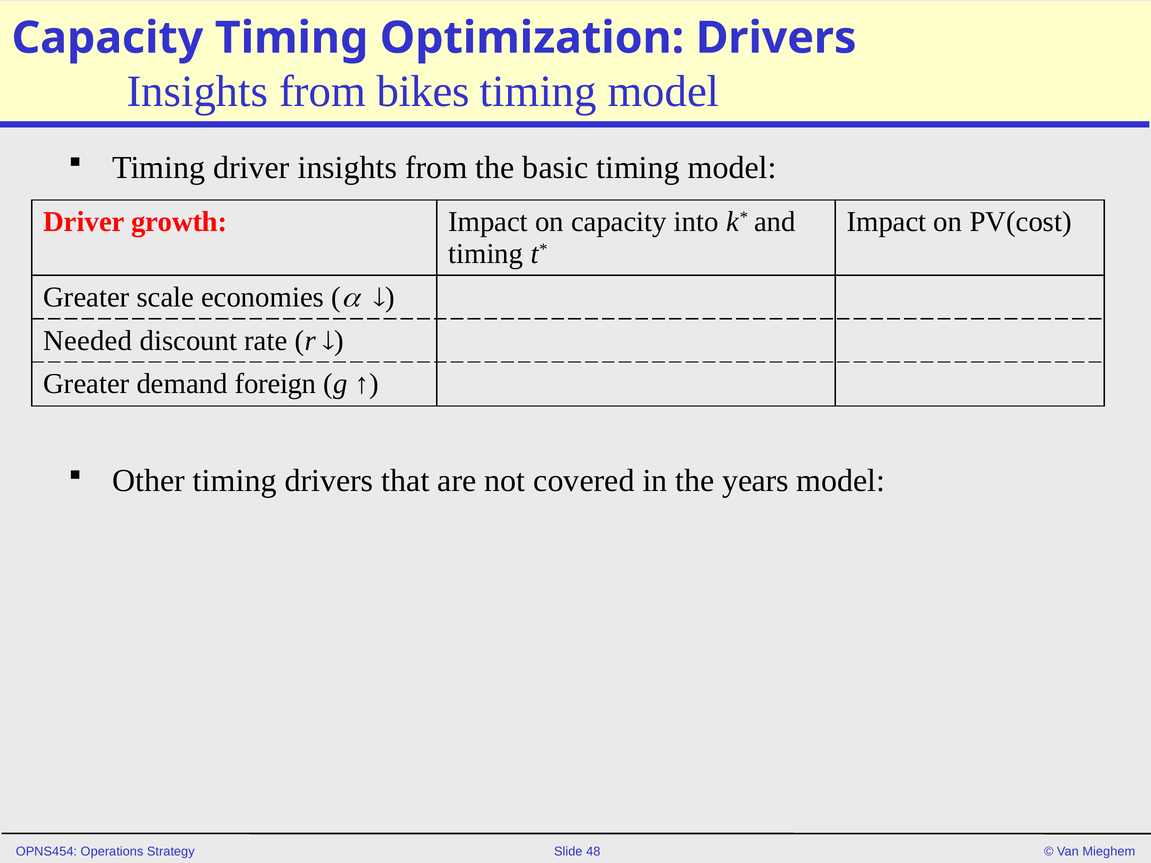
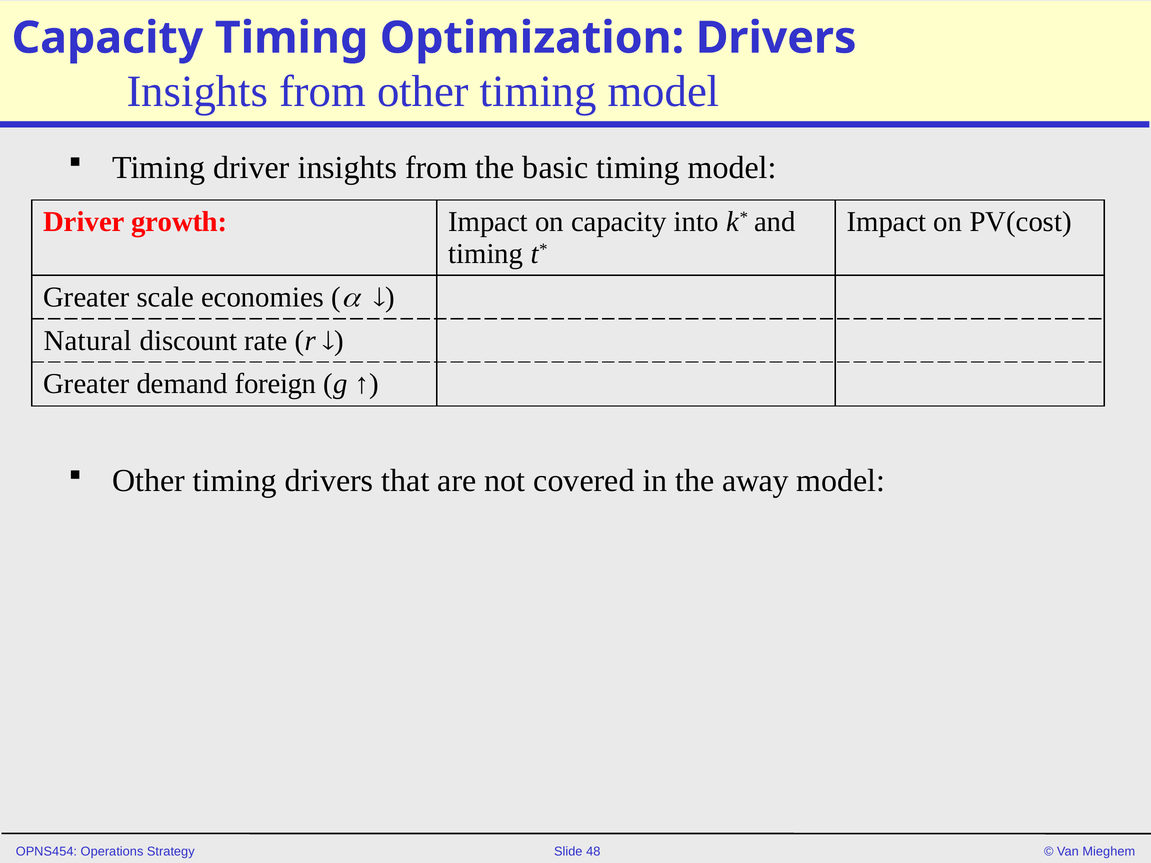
from bikes: bikes -> other (423, 92)
Needed: Needed -> Natural (88, 341)
years: years -> away (755, 481)
